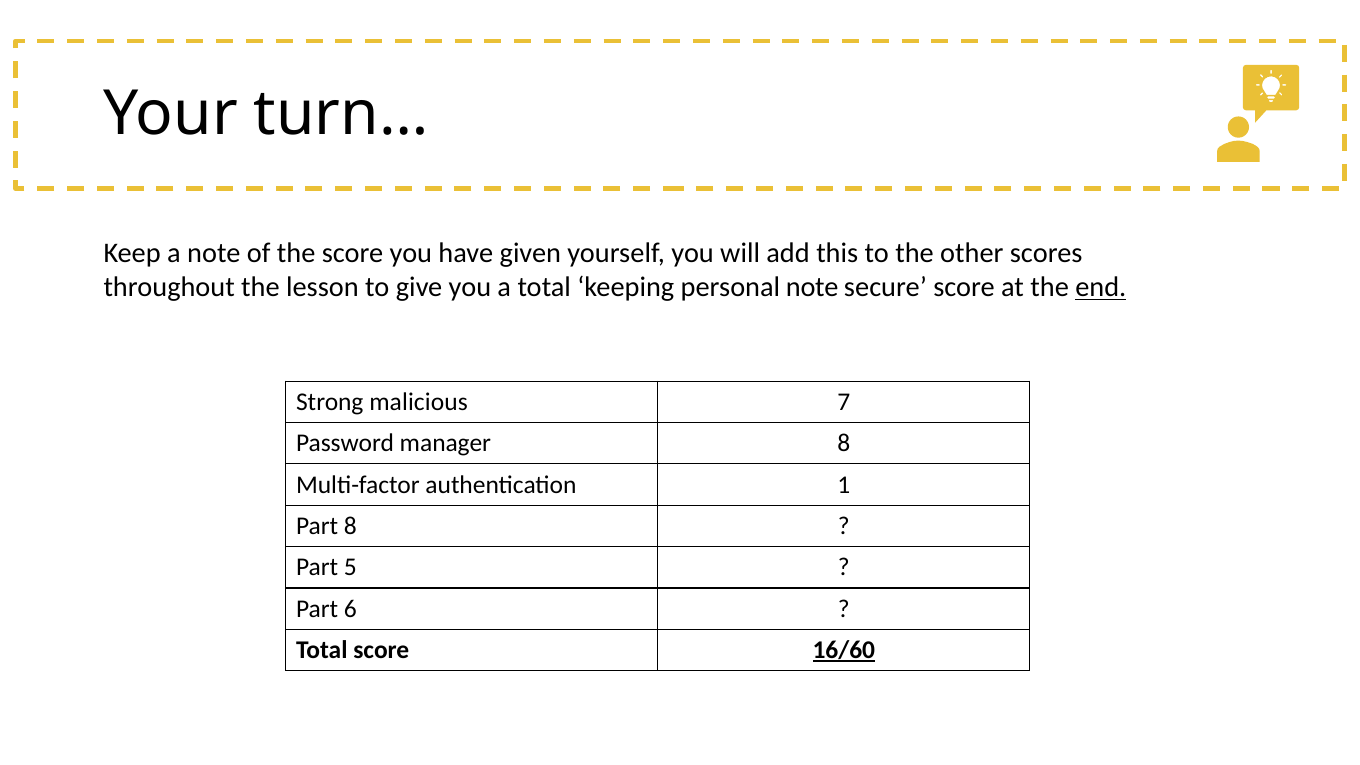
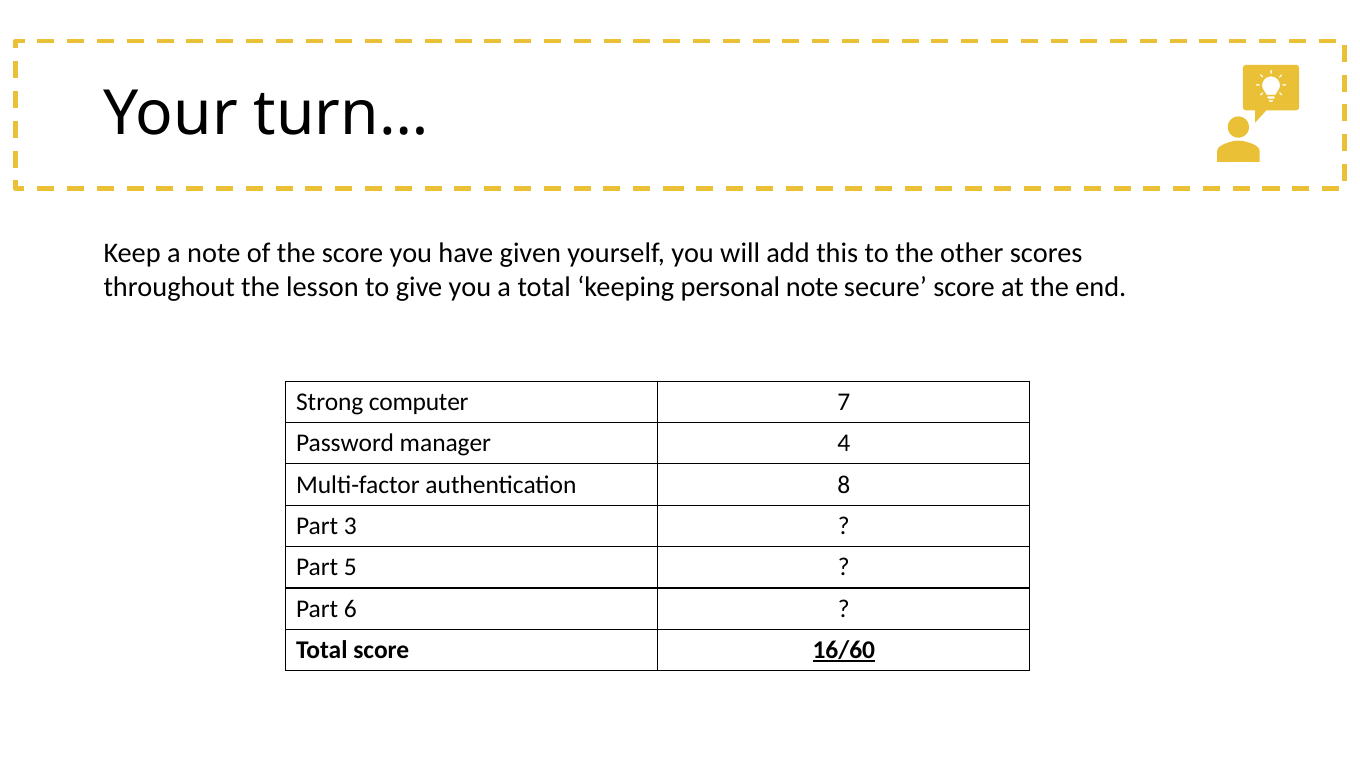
end underline: present -> none (1101, 287)
malicious: malicious -> computer (419, 402)
manager 8: 8 -> 4 (844, 443)
1: 1 -> 8 (844, 485)
Part 8: 8 -> 3 (350, 526)
